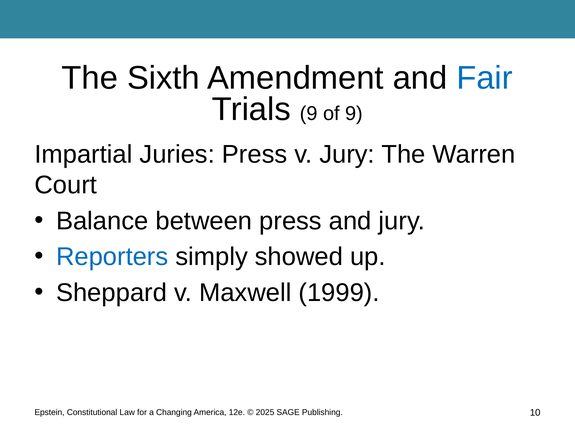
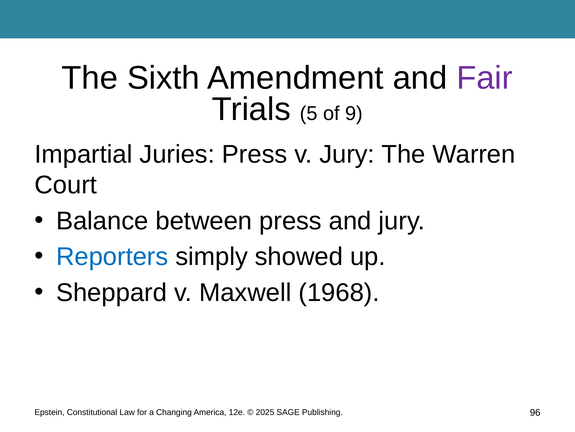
Fair colour: blue -> purple (485, 78)
Trials 9: 9 -> 5 (309, 113)
1999: 1999 -> 1968 (339, 292)
10: 10 -> 96 (535, 412)
